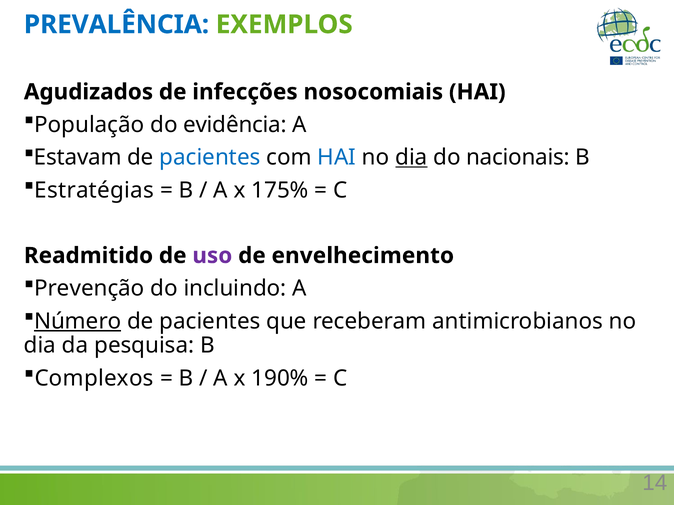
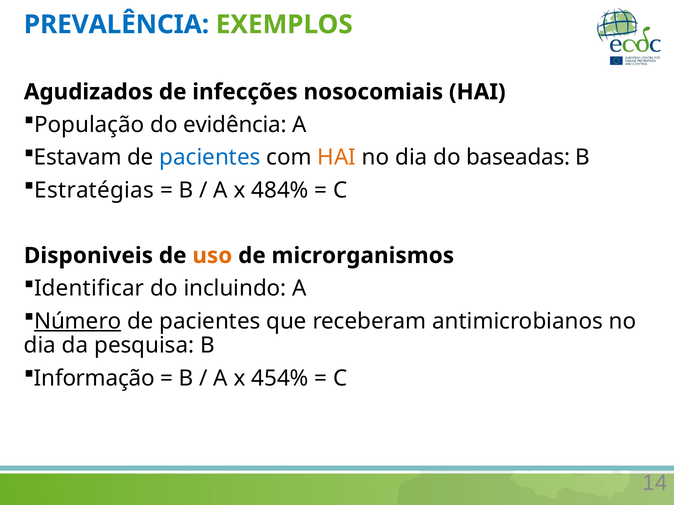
HAI colour: blue -> orange (337, 158)
dia underline: present -> none (411, 158)
nacionais: nacionais -> baseadas (518, 158)
175%: 175% -> 484% (280, 190)
Readmitido: Readmitido -> Disponiveis (88, 256)
uso colour: purple -> orange (212, 256)
envelhecimento: envelhecimento -> microrganismos (363, 256)
Prevenção: Prevenção -> Identificar (89, 289)
Complexos: Complexos -> Informação (94, 379)
190%: 190% -> 454% (280, 379)
